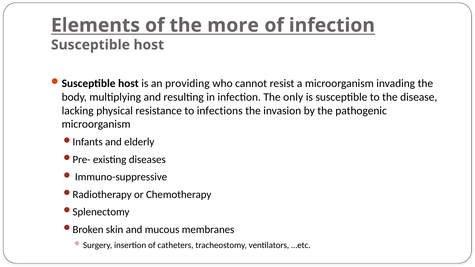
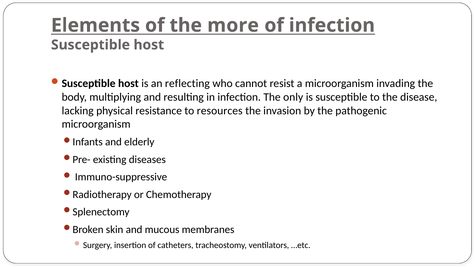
providing: providing -> reflecting (187, 83)
infections: infections -> resources (220, 111)
